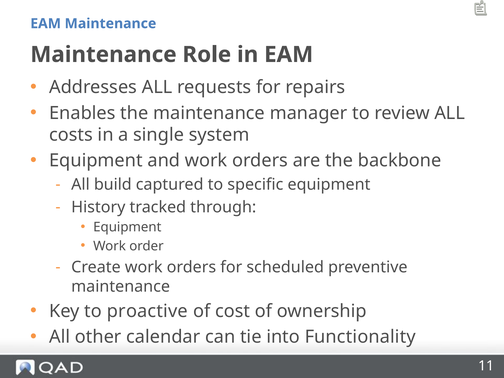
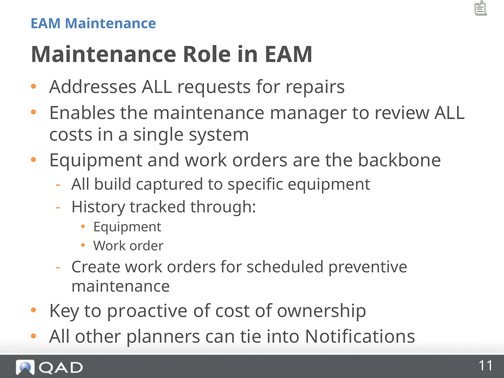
calendar: calendar -> planners (163, 337)
Functionality: Functionality -> Notifications (360, 337)
